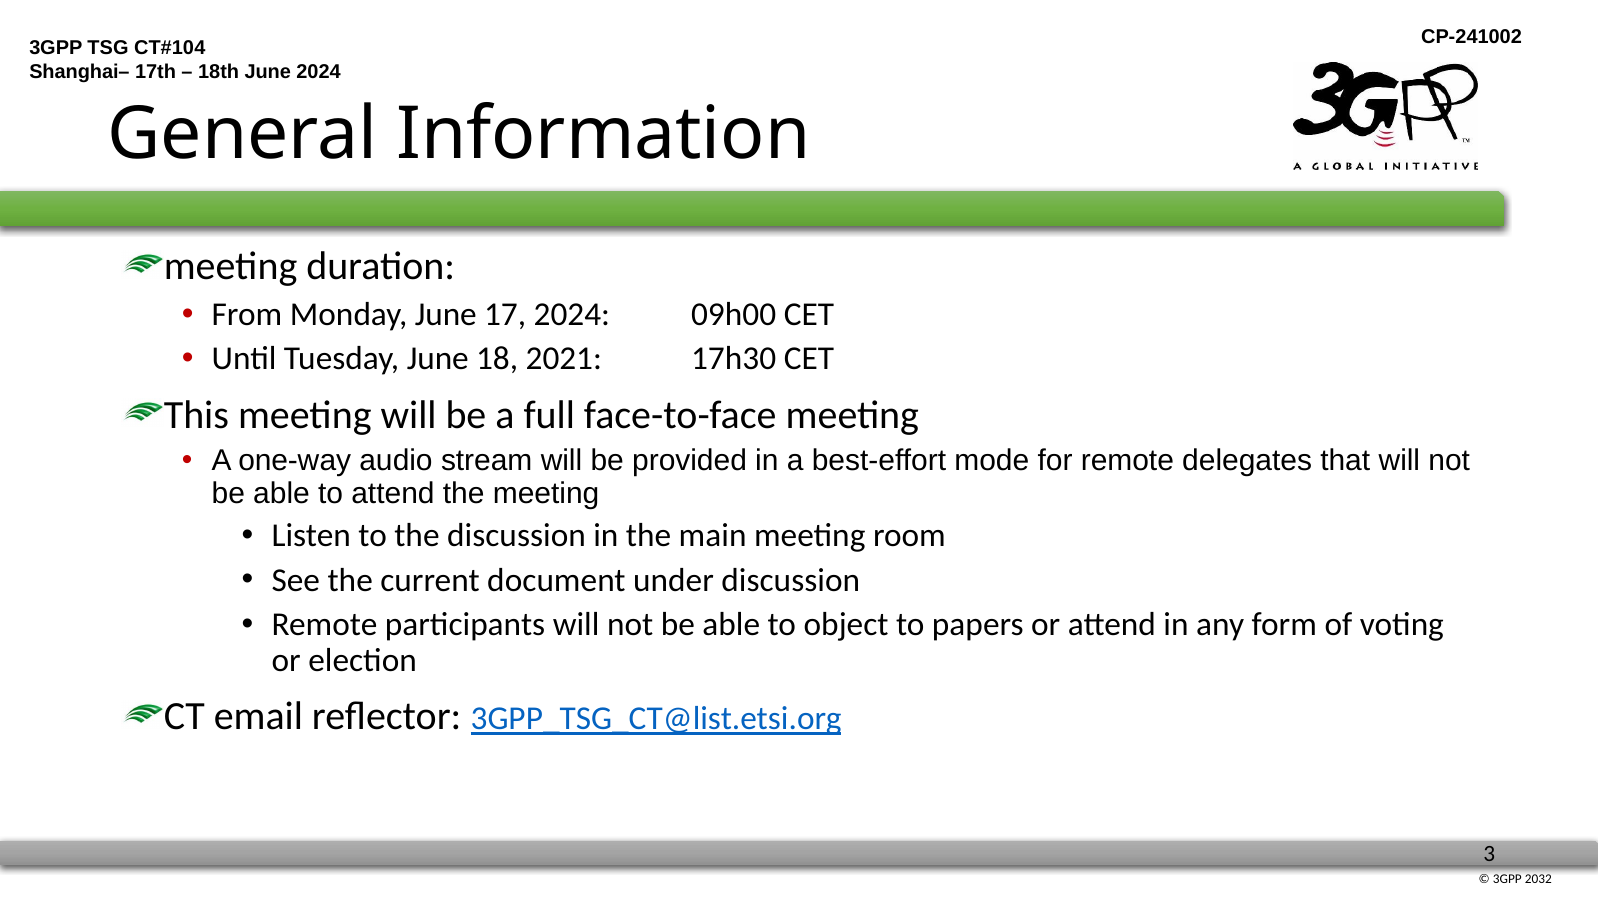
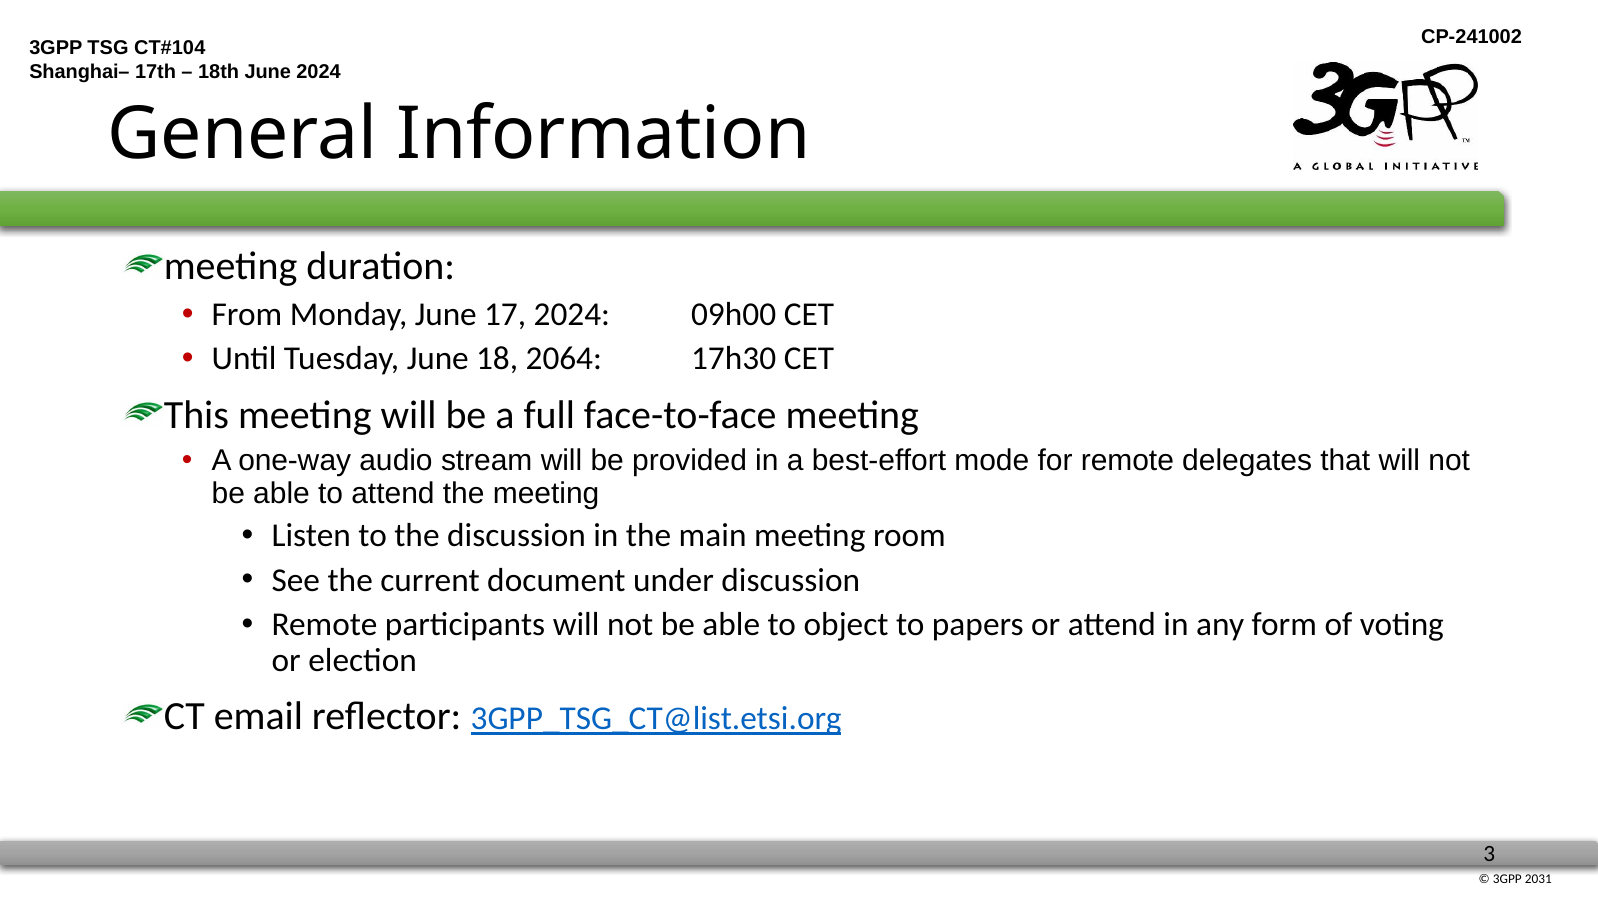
2021: 2021 -> 2064 (564, 359)
2032: 2032 -> 2031 (1538, 879)
